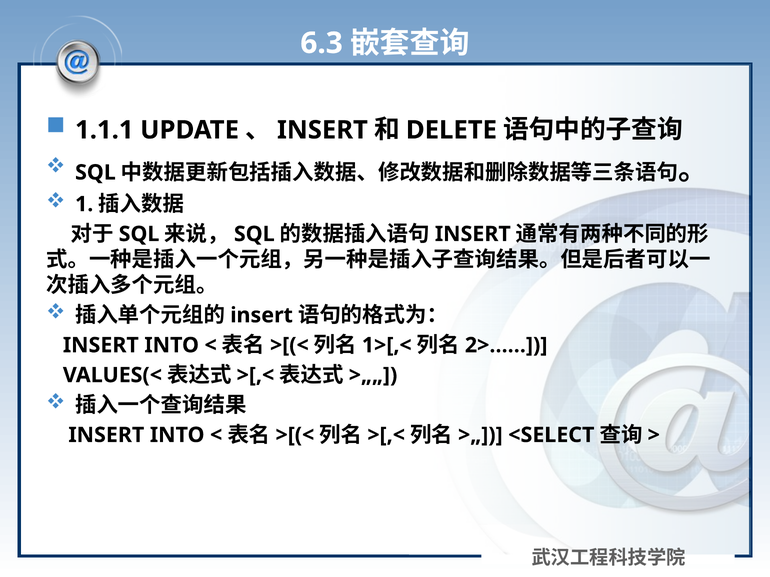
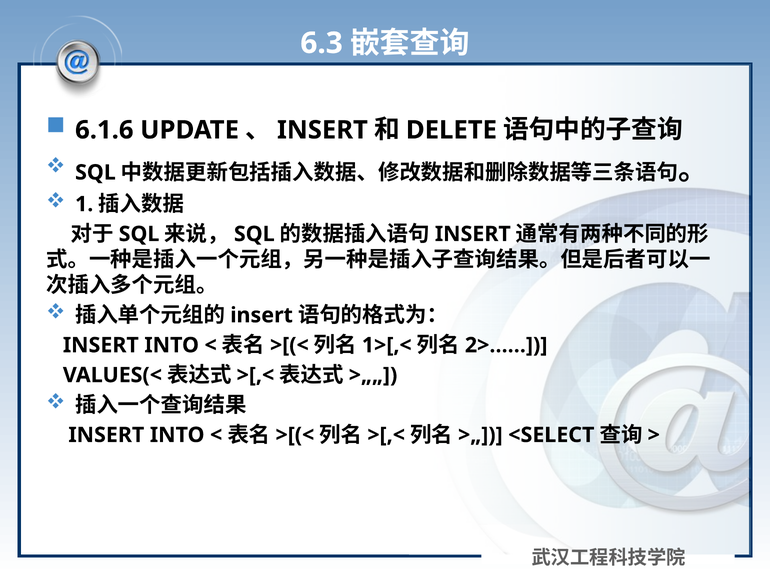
1.1.1: 1.1.1 -> 6.1.6 (104, 130)
